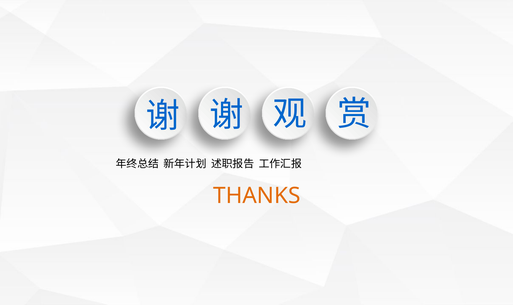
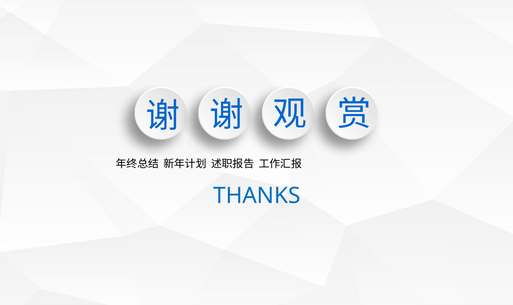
THANKS colour: orange -> blue (257, 196)
